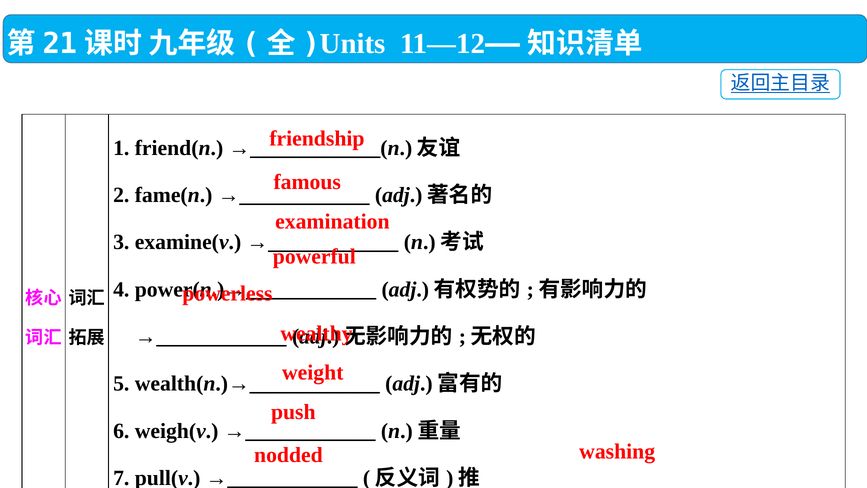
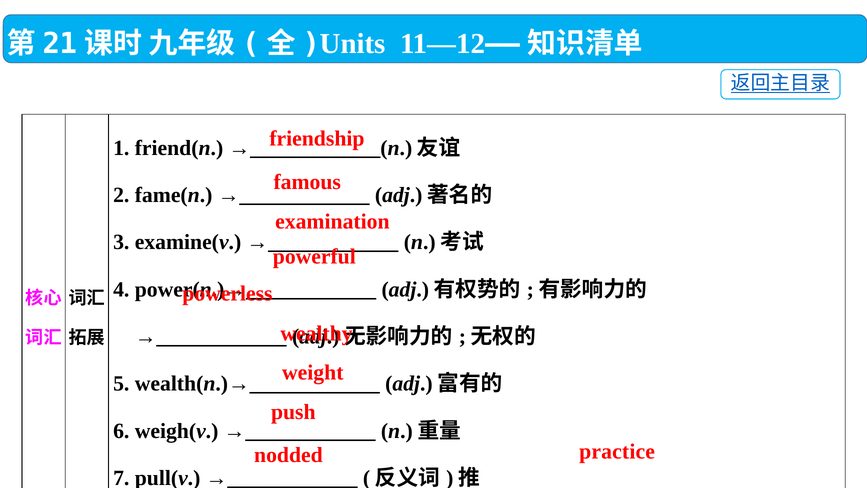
washing: washing -> practice (617, 451)
